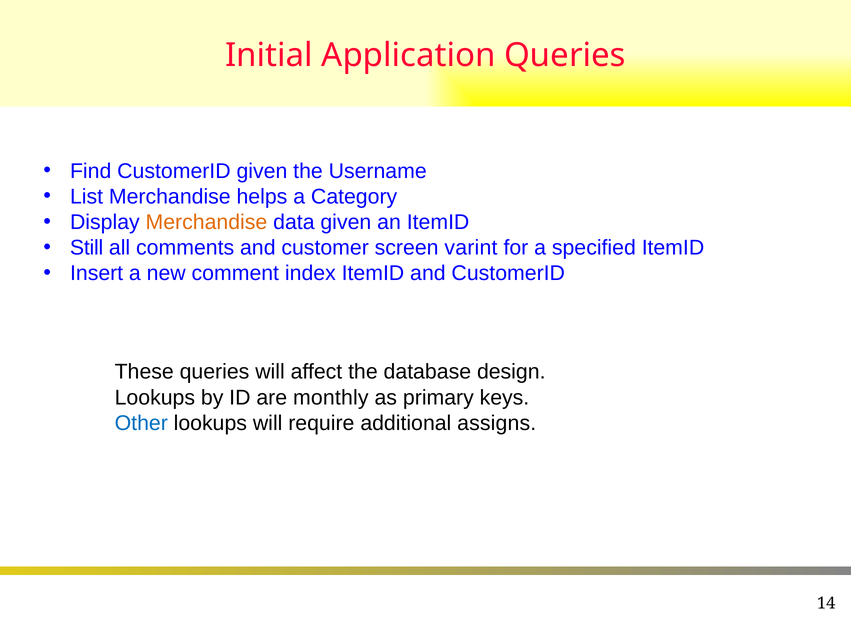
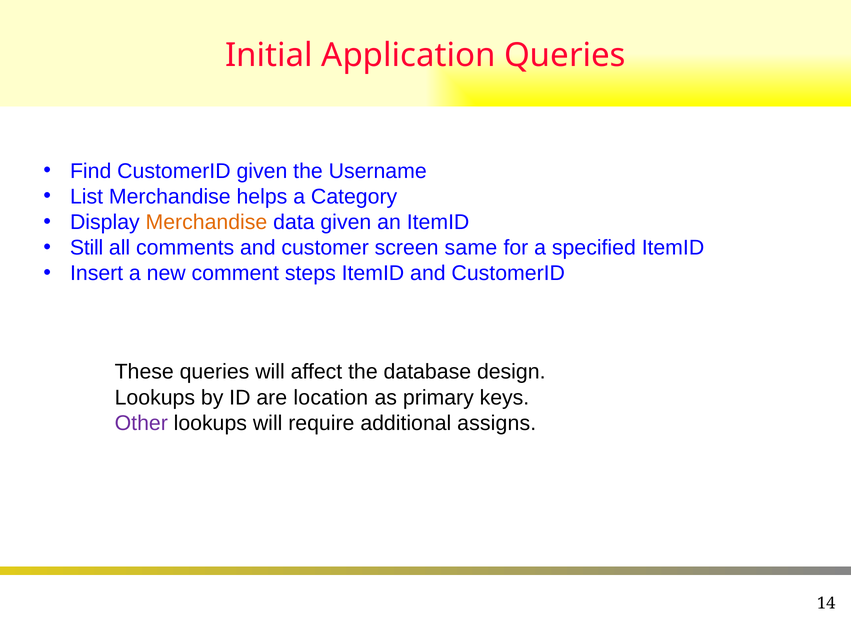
varint: varint -> same (471, 247)
index: index -> steps (310, 273)
monthly: monthly -> location (331, 397)
Other colour: blue -> purple (141, 423)
